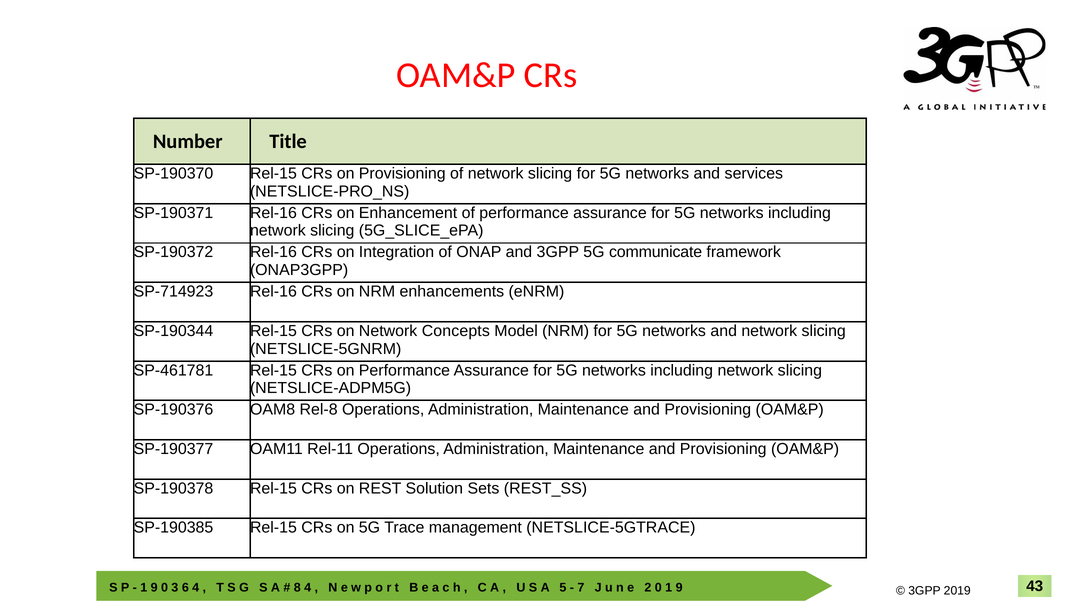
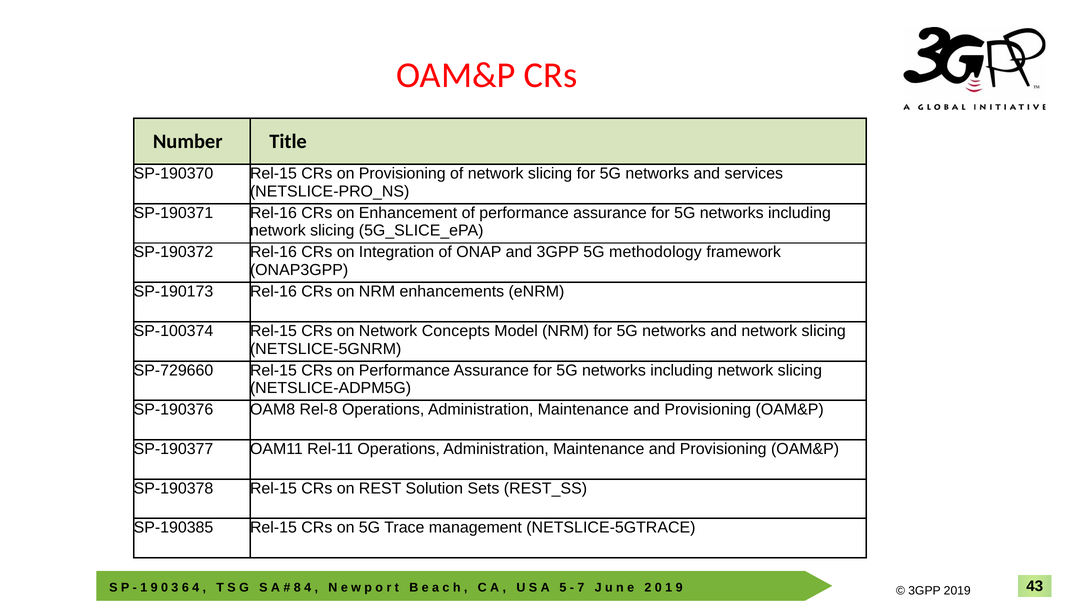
communicate: communicate -> methodology (655, 252)
SP-714923: SP-714923 -> SP-190173 (173, 291)
SP-190344: SP-190344 -> SP-100374 (173, 331)
SP-461781: SP-461781 -> SP-729660 (173, 370)
